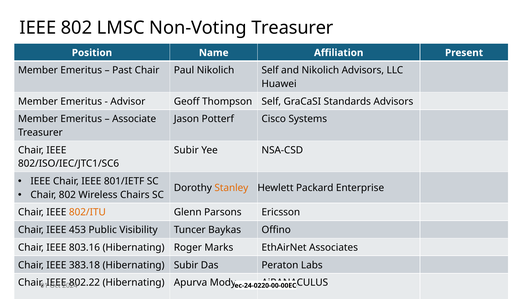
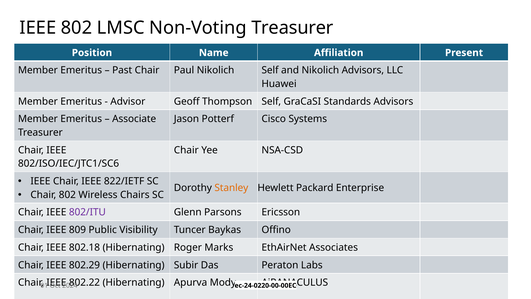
Subir: Subir -> Chair (186, 150)
801/IETF: 801/IETF -> 822/IETF (124, 181)
802/ITU colour: orange -> purple (87, 212)
453: 453 -> 809 (77, 230)
803.16: 803.16 -> 802.18 (84, 247)
383.18: 383.18 -> 802.29 (84, 265)
